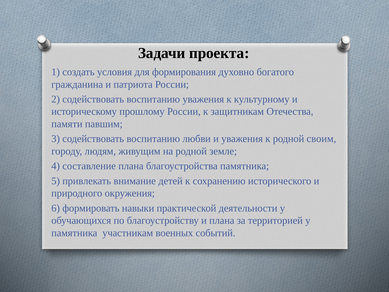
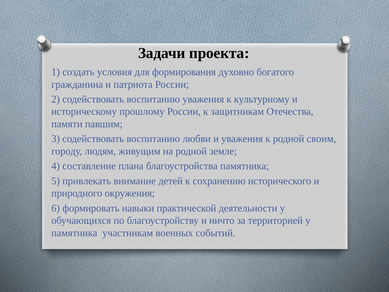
и плана: плана -> ничто (222, 220)
